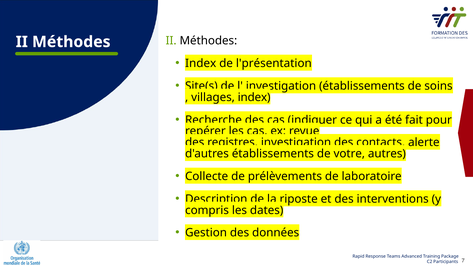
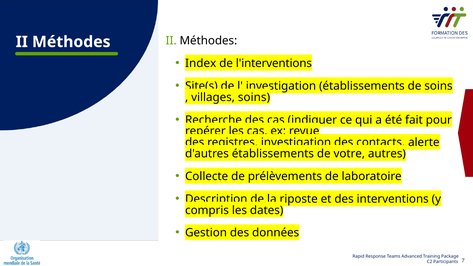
l'présentation: l'présentation -> l'interventions (274, 63)
villages index: index -> soins (254, 97)
